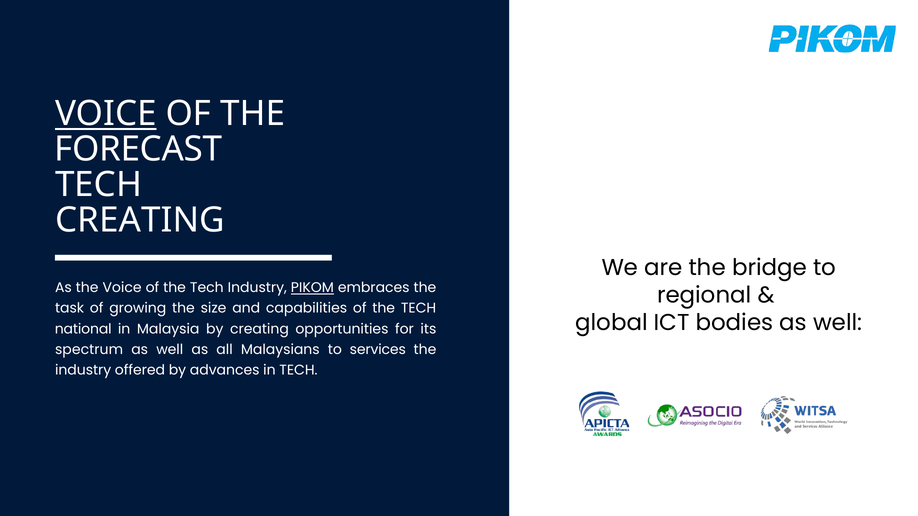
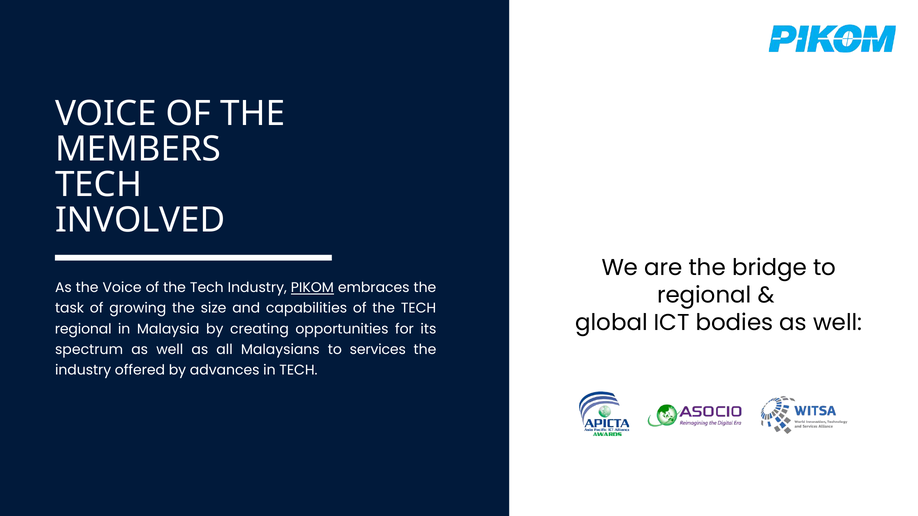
VOICE underline: present -> none (106, 114)
FORECAST: FORECAST -> MEMBERS (138, 149)
CREATING: CREATING -> INVOLVED (140, 220)
national: national -> regional (83, 329)
